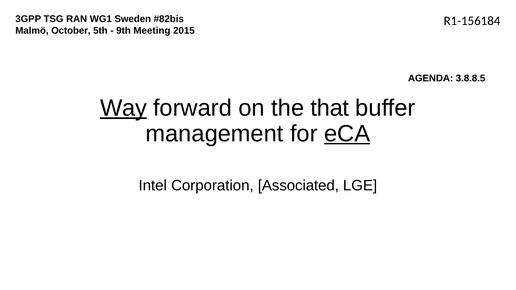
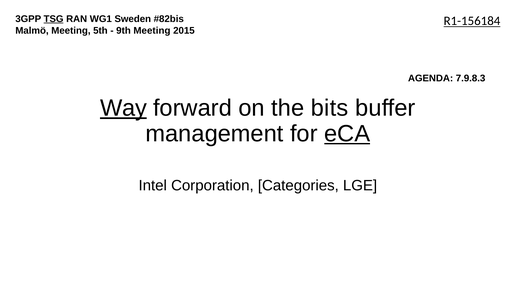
TSG underline: none -> present (54, 19)
R1-156184 underline: none -> present (472, 21)
Malmö October: October -> Meeting (71, 31)
3.8.8.5: 3.8.8.5 -> 7.9.8.3 (471, 78)
that: that -> bits (330, 108)
Associated: Associated -> Categories (298, 186)
